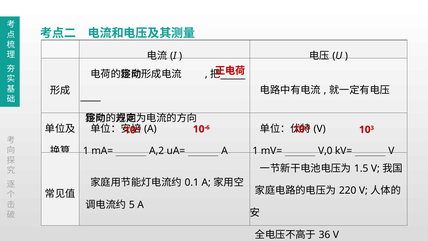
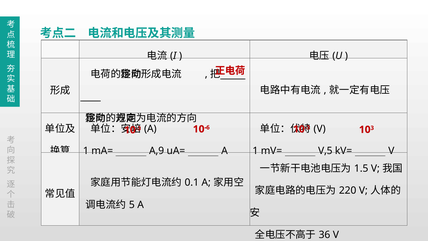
A,2: A,2 -> A,9 (157, 151)
V,0: V,0 -> V,5 (325, 151)
